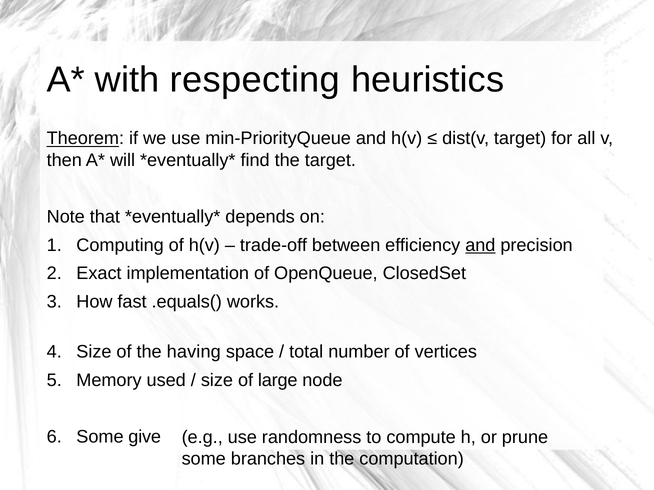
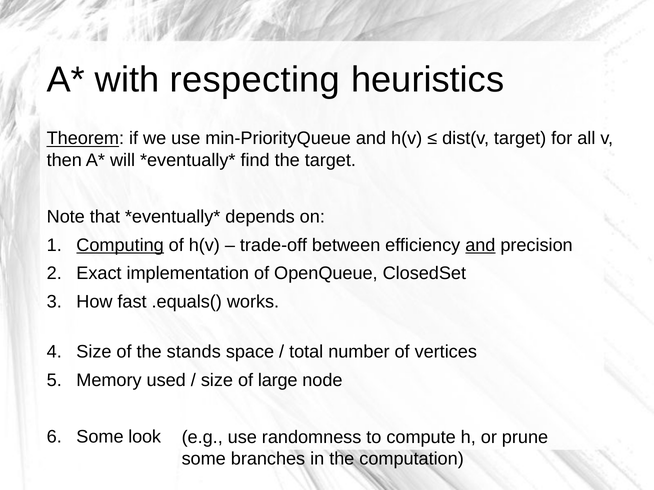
Computing underline: none -> present (120, 245)
having: having -> stands (194, 352)
give: give -> look (145, 437)
